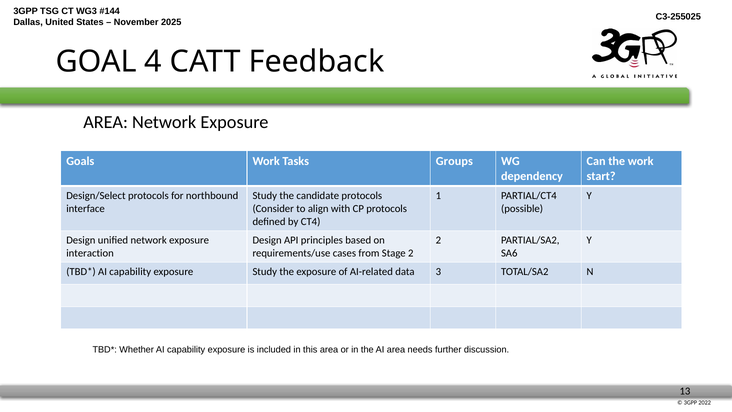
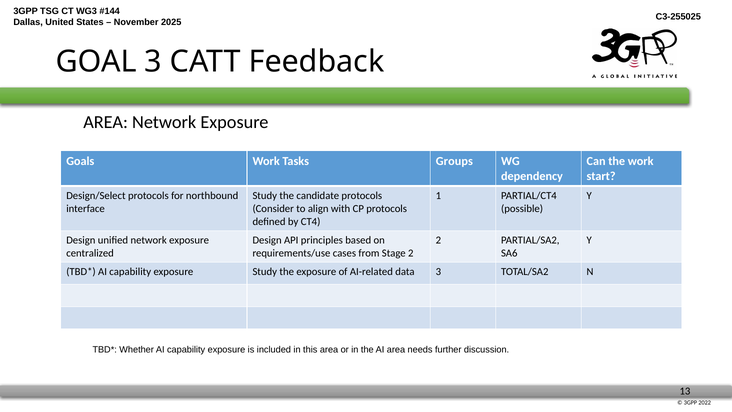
GOAL 4: 4 -> 3 (153, 61)
interaction: interaction -> centralized (90, 253)
